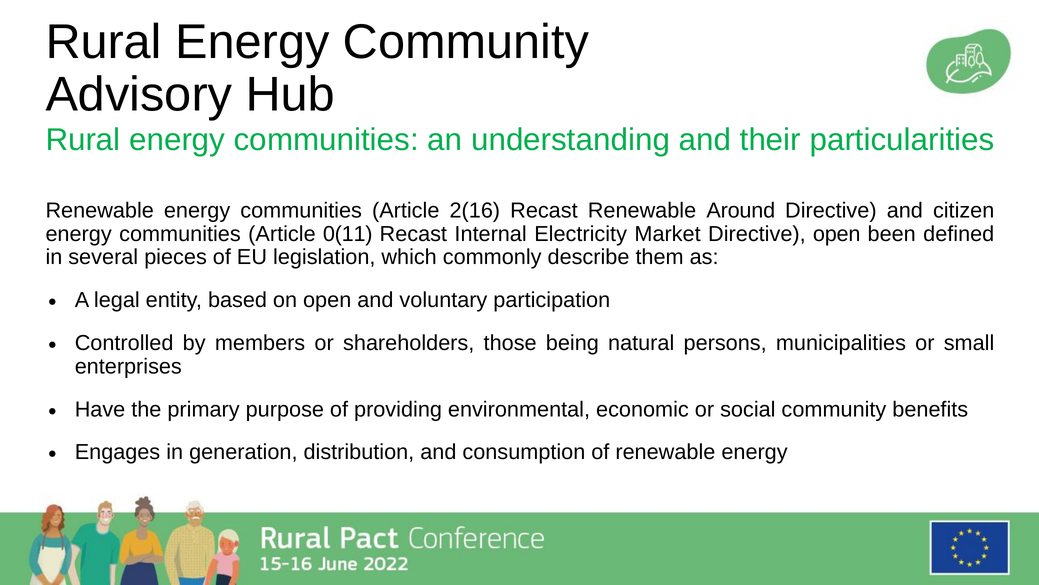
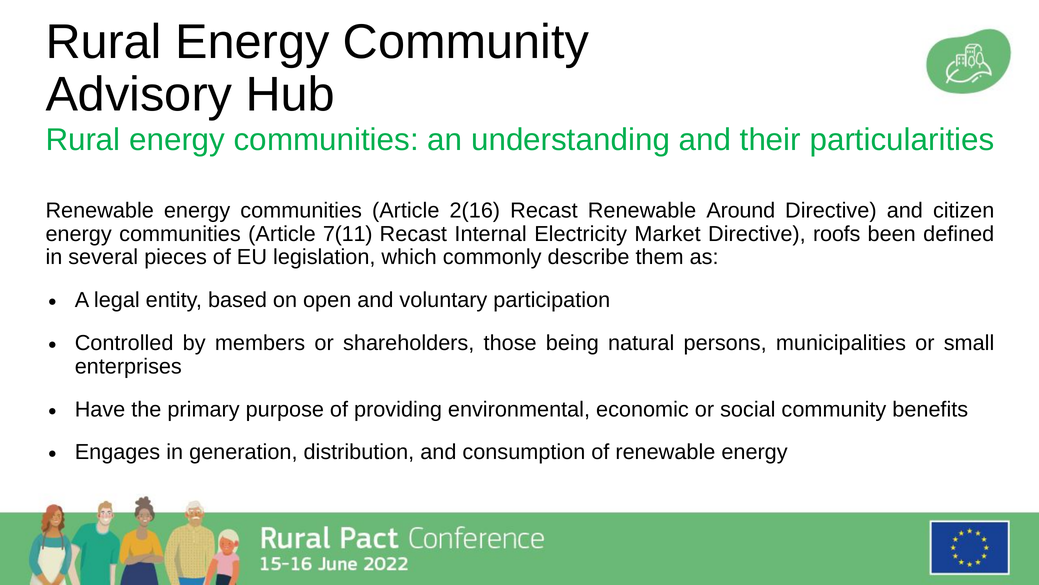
0(11: 0(11 -> 7(11 (348, 234)
Directive open: open -> roofs (837, 234)
